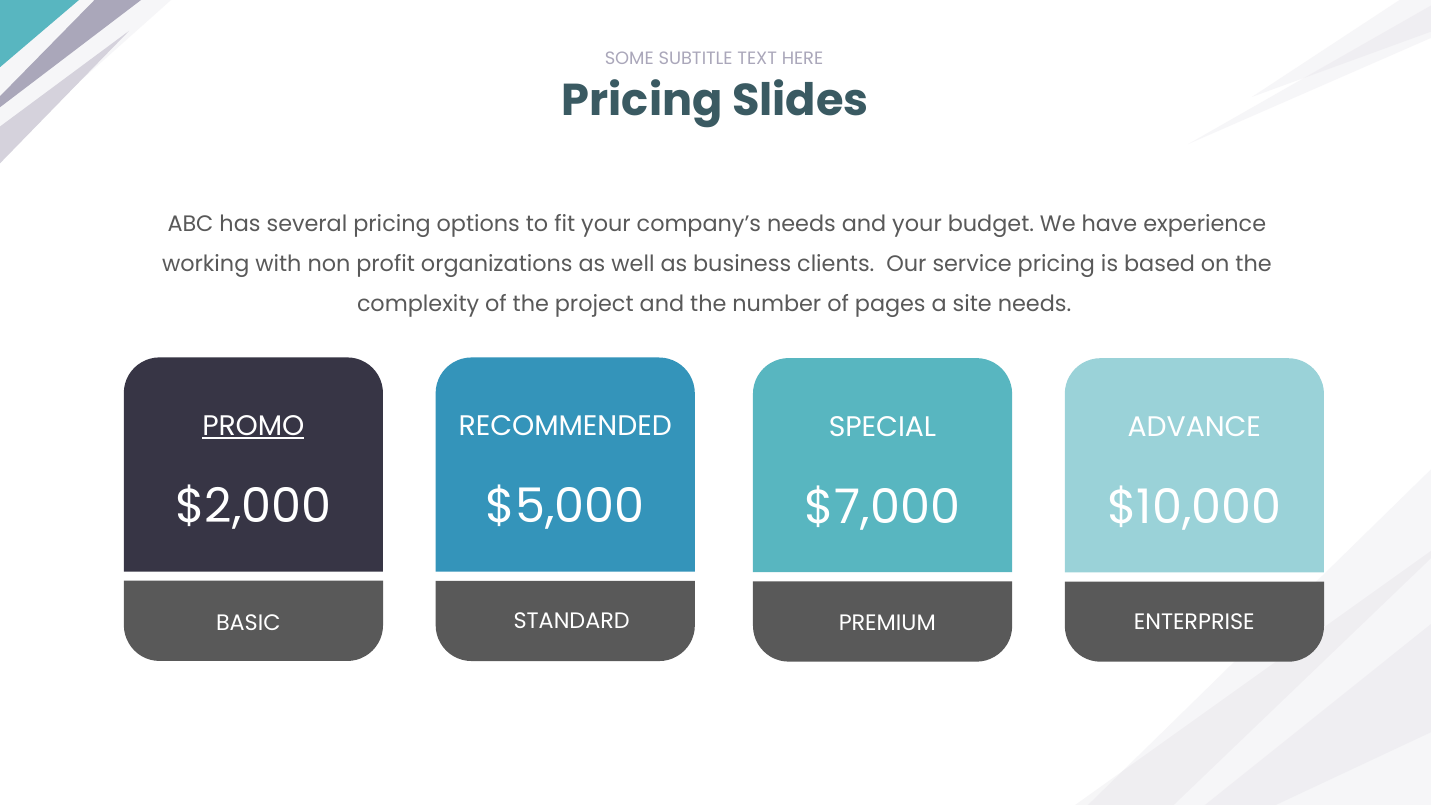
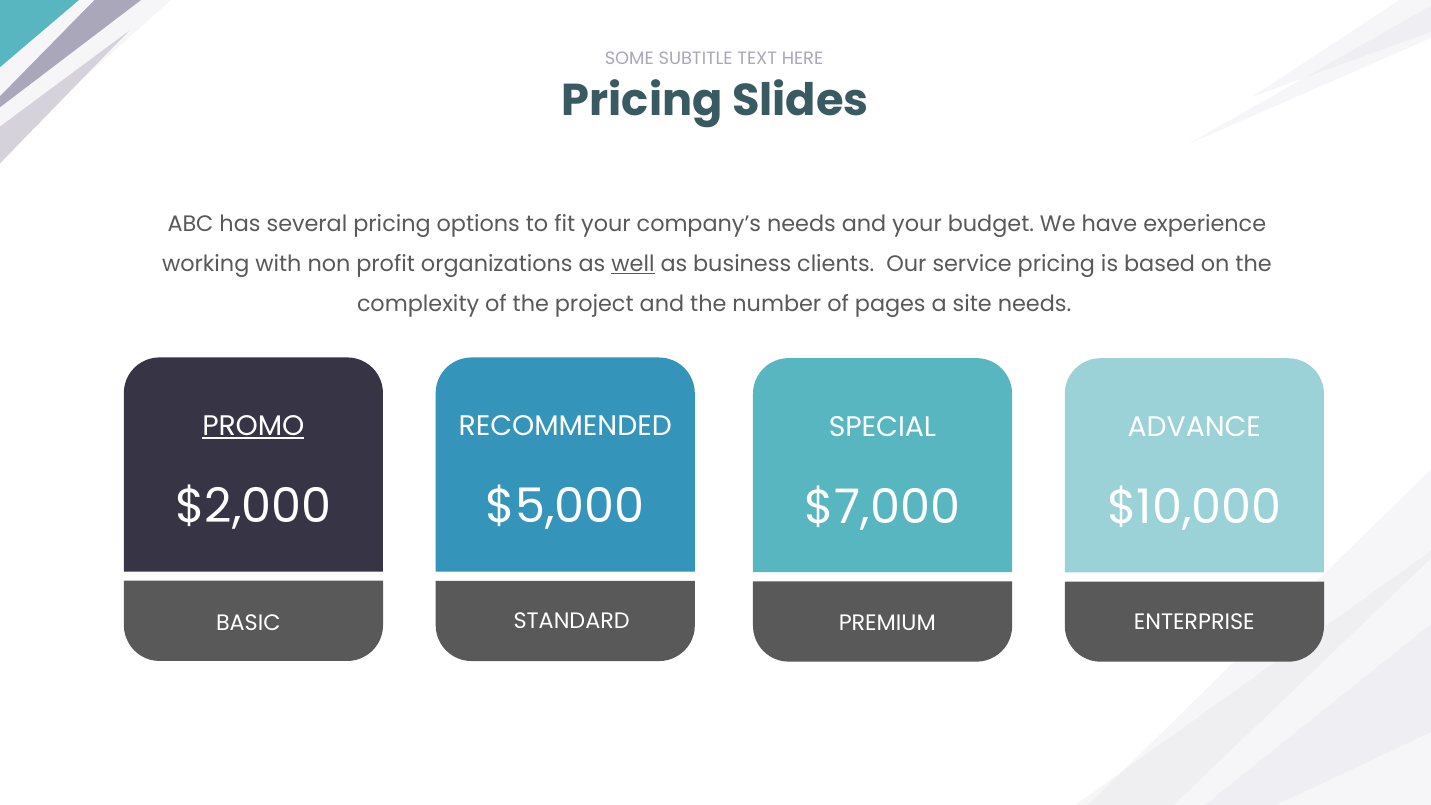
well underline: none -> present (633, 264)
